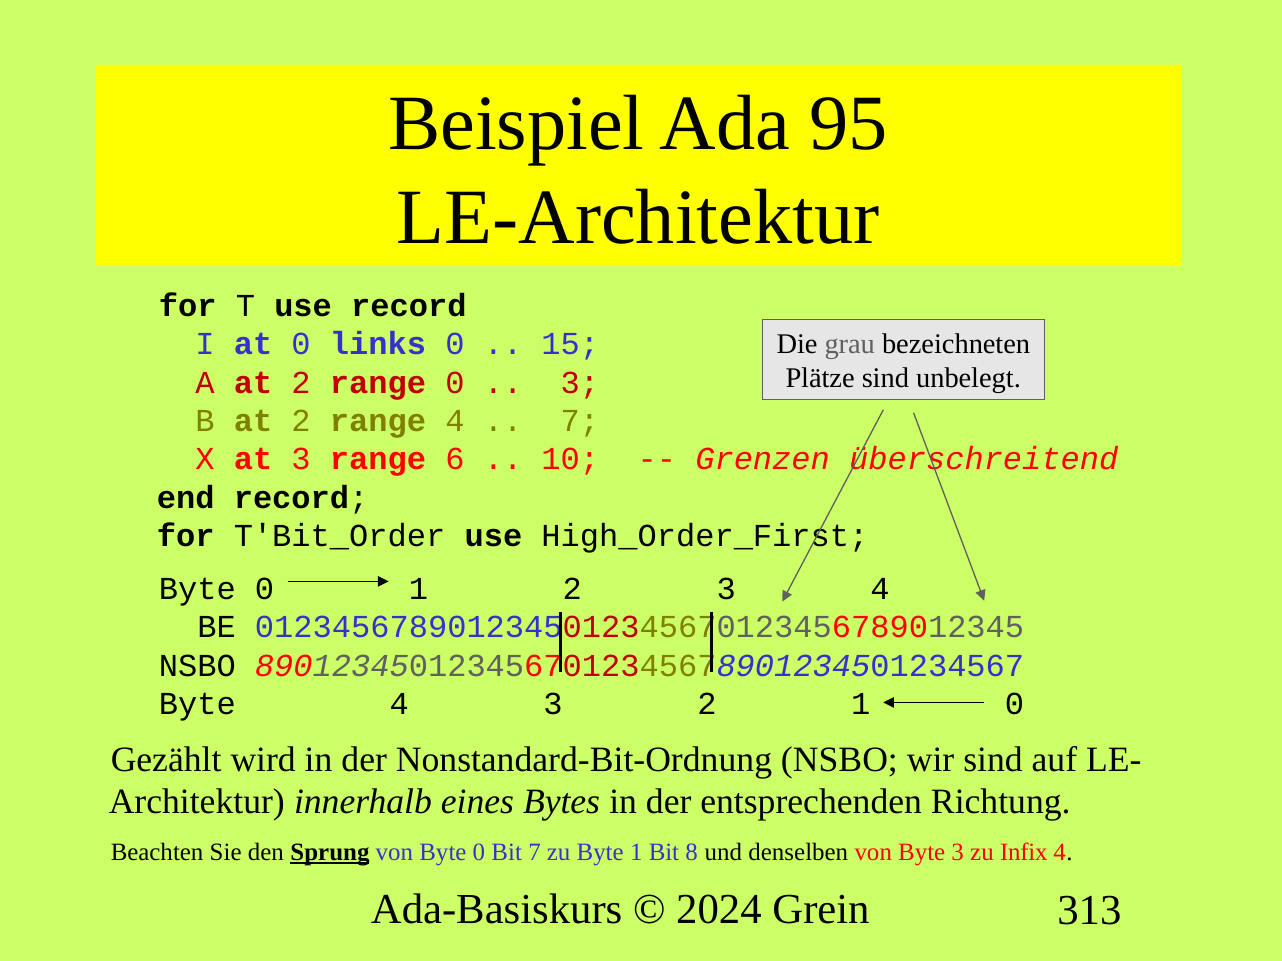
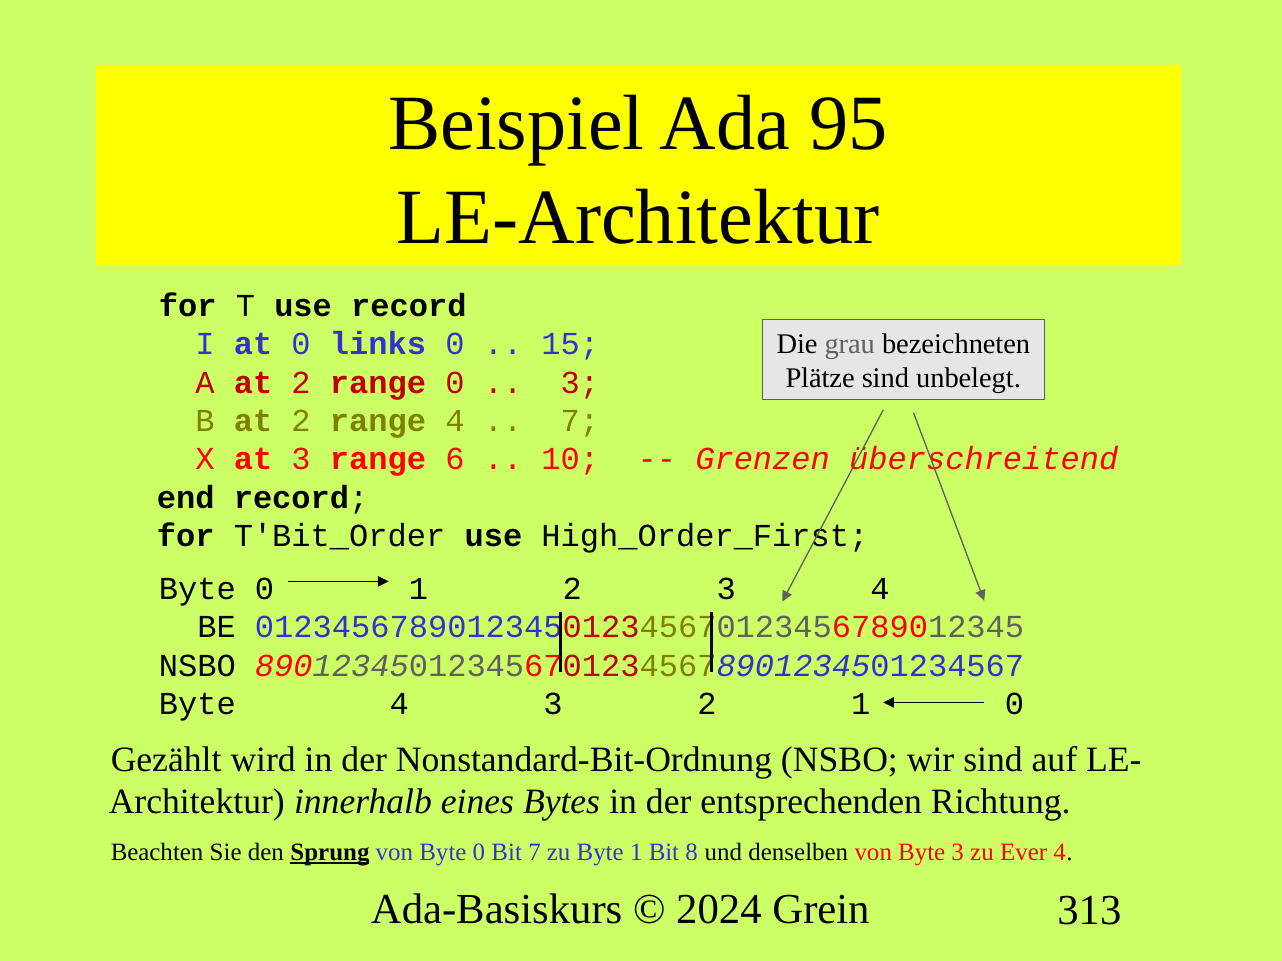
Infix: Infix -> Ever (1024, 852)
